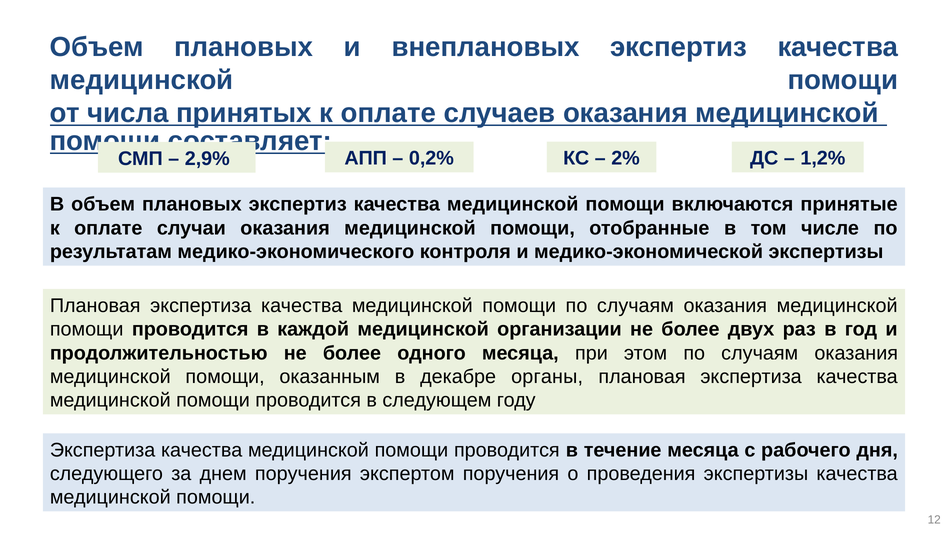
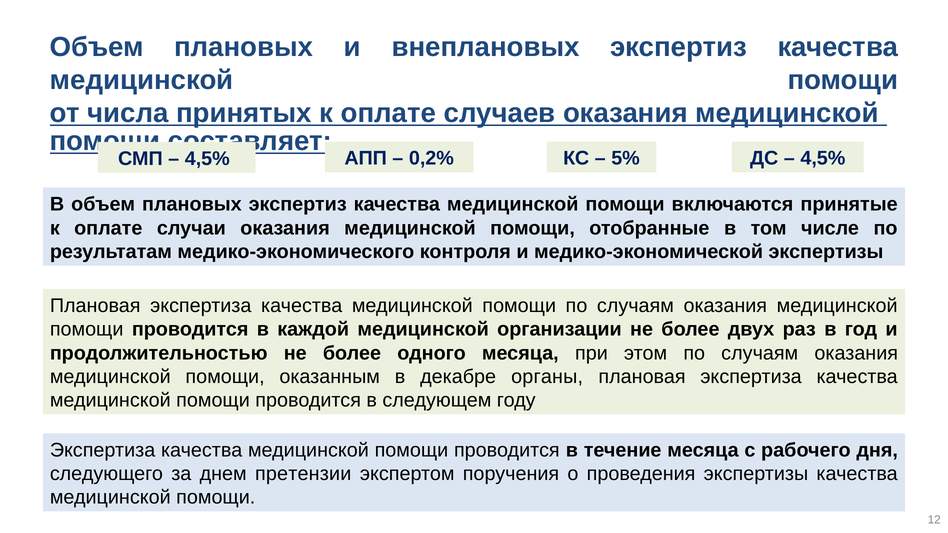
2,9%: 2,9% -> 4,5% (207, 159)
2%: 2% -> 5% (626, 158)
1,2%: 1,2% -> 4,5% (823, 158)
днем поручения: поручения -> претензии (303, 474)
